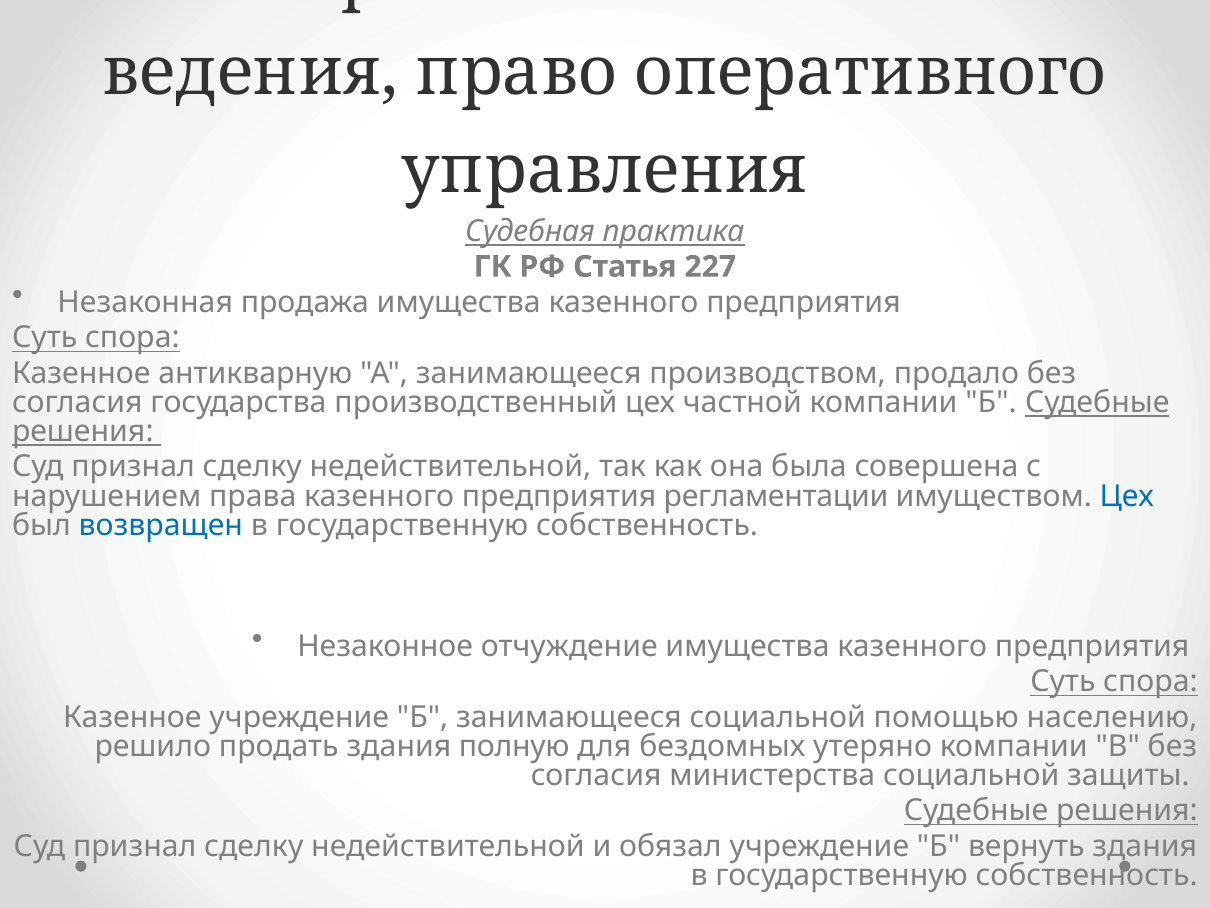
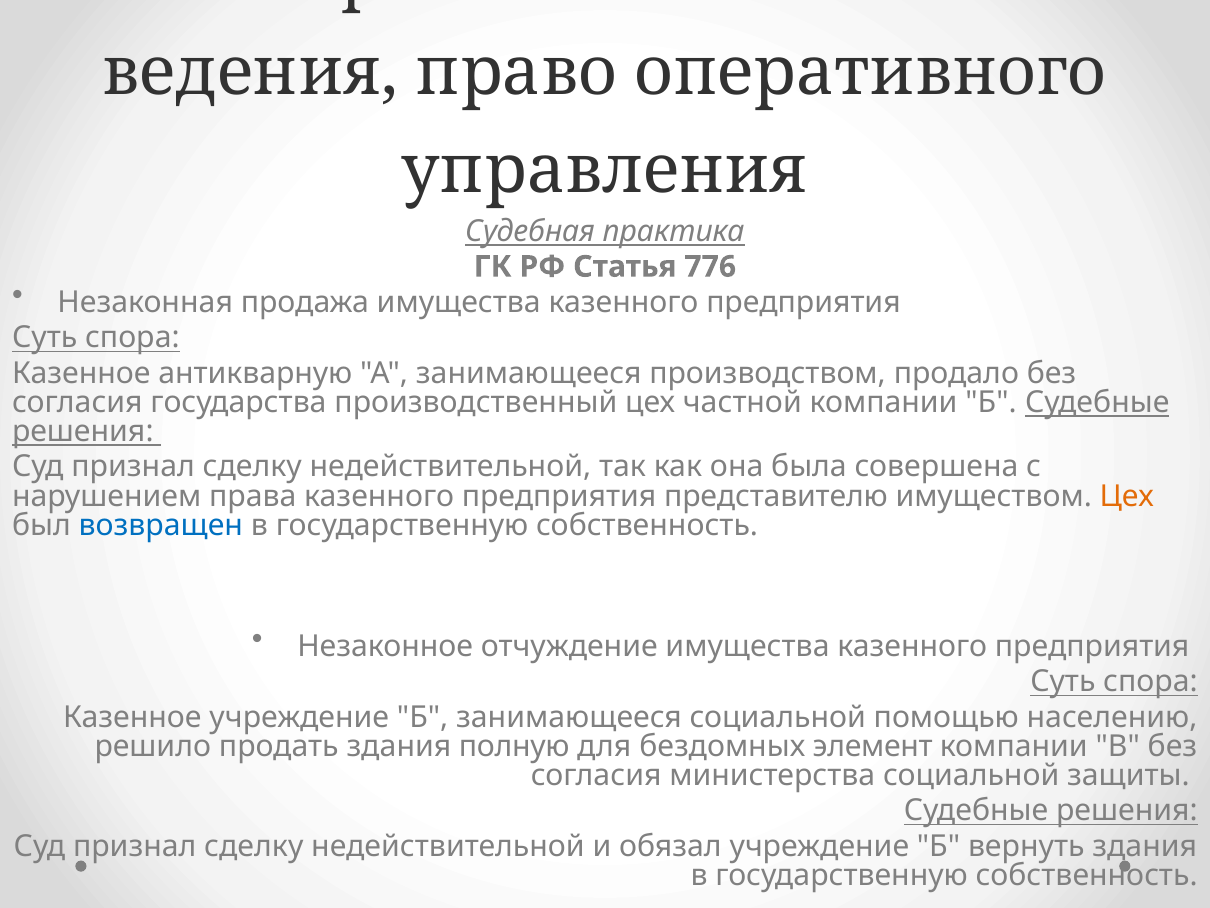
227: 227 -> 776 (710, 267)
регламентации: регламентации -> представителю (776, 496)
Цех colour: blue -> orange (1127, 496)
утеряно: утеряно -> элемент (873, 746)
